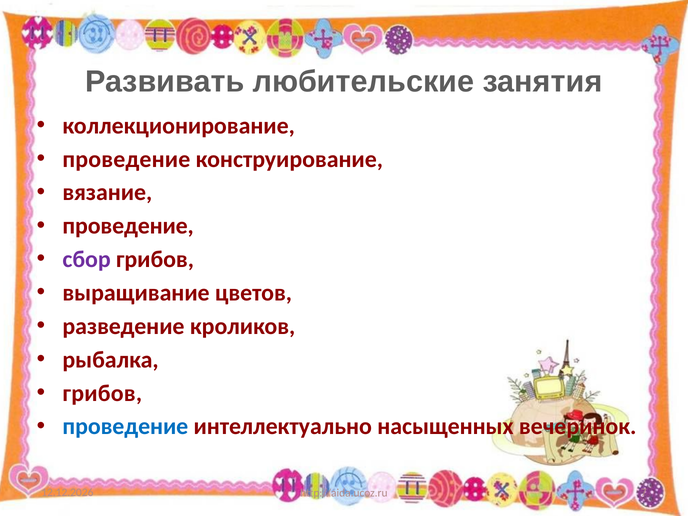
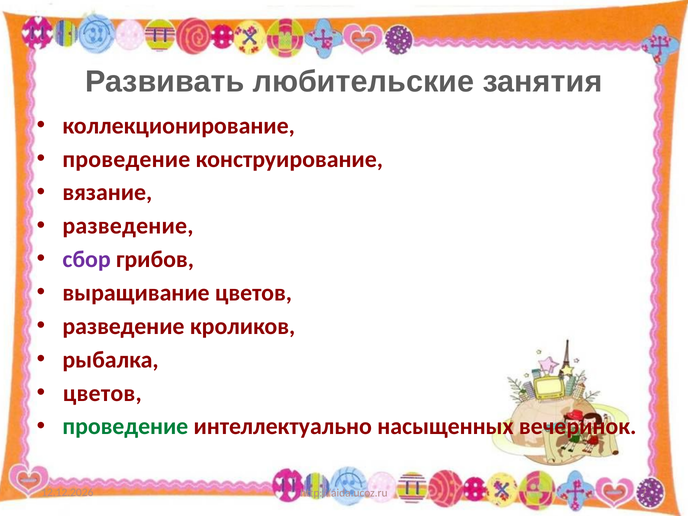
проведение: проведение -> разведение (128, 226)
грибов: грибов -> цветов (102, 393)
проведение colour: blue -> green (125, 427)
